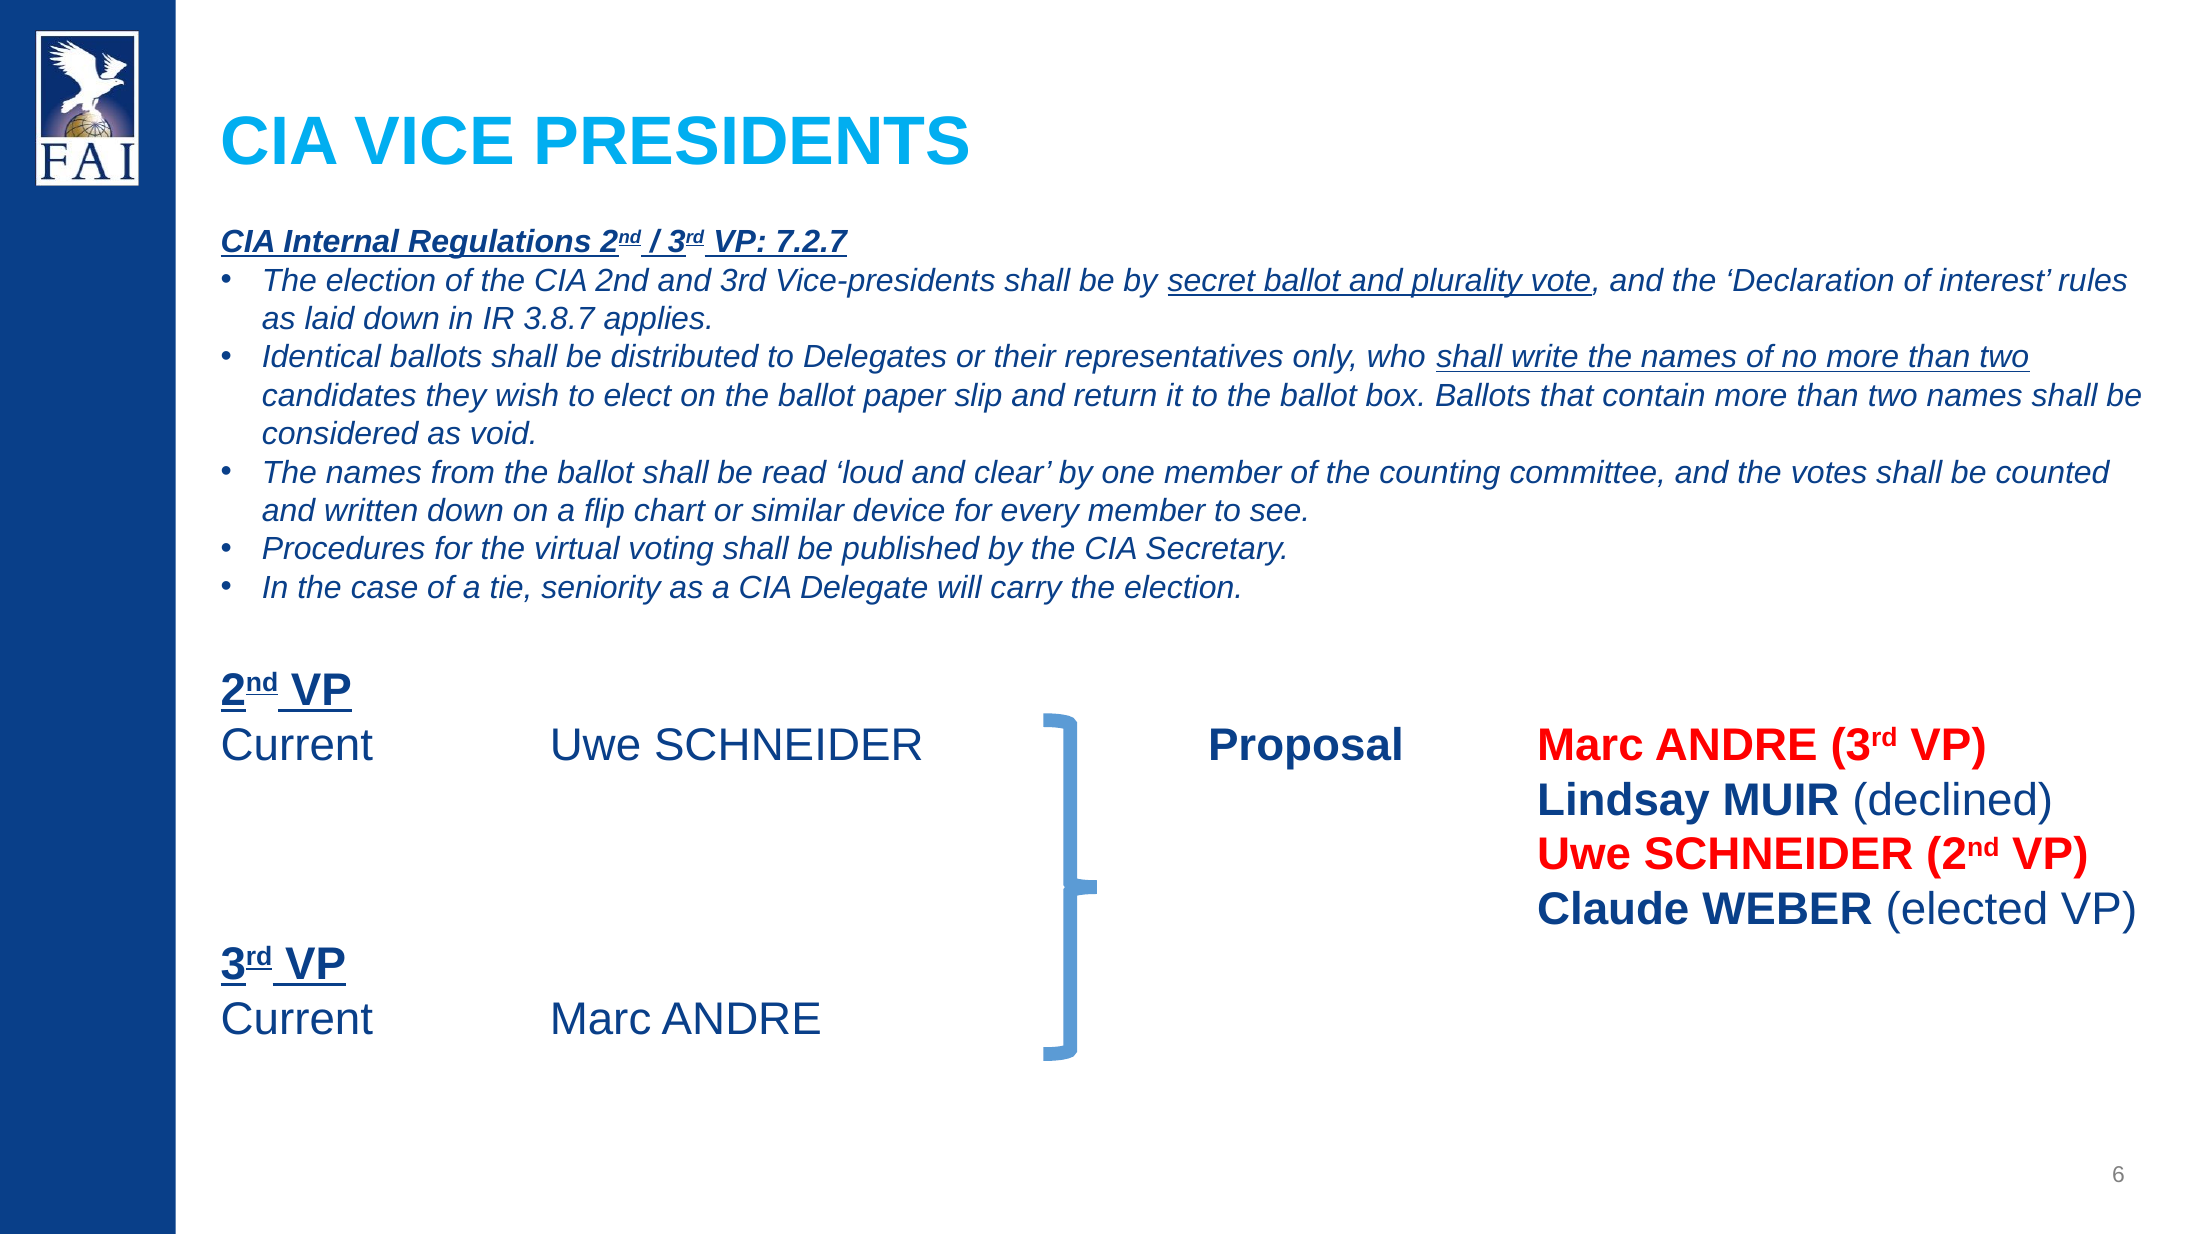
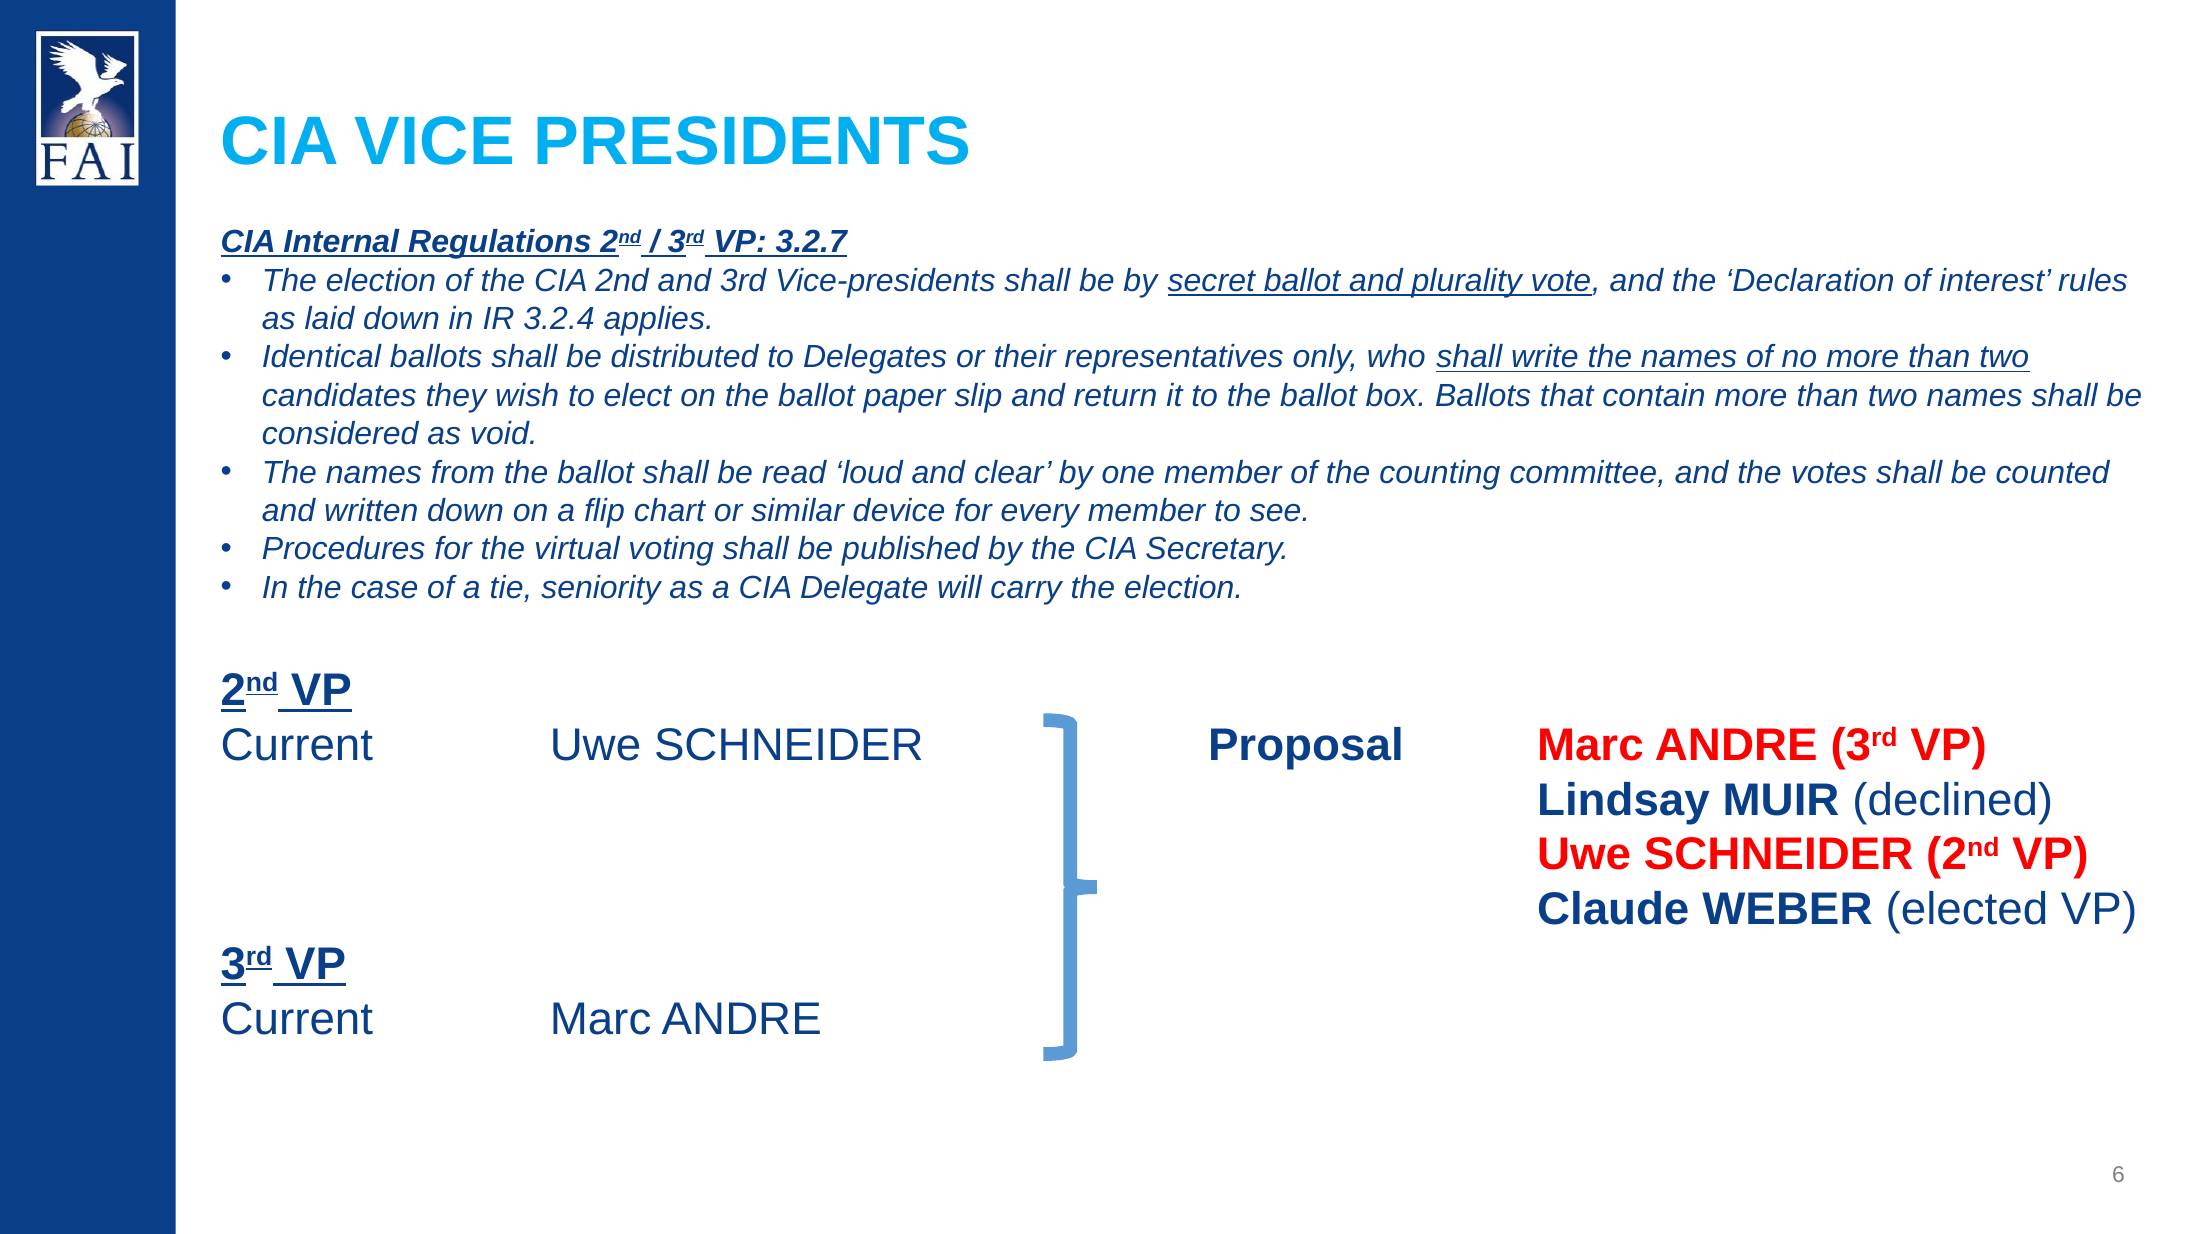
7.2.7: 7.2.7 -> 3.2.7 (811, 242)
3.8.7: 3.8.7 -> 3.2.4 (559, 319)
